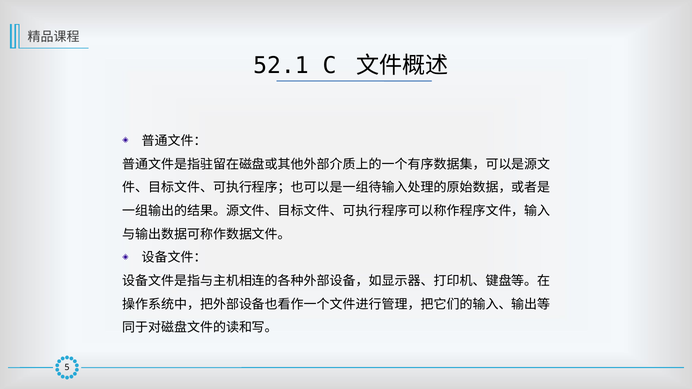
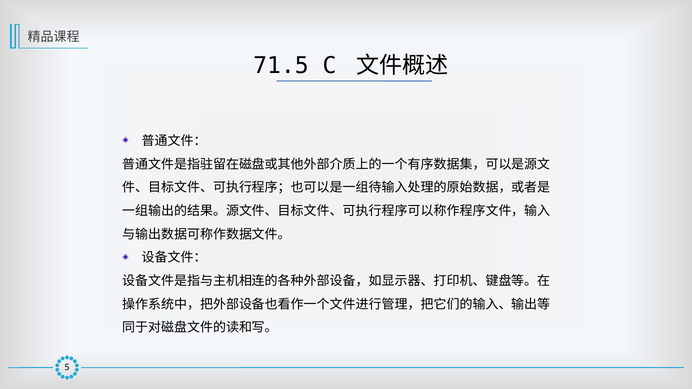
52.1: 52.1 -> 71.5 (281, 66)
